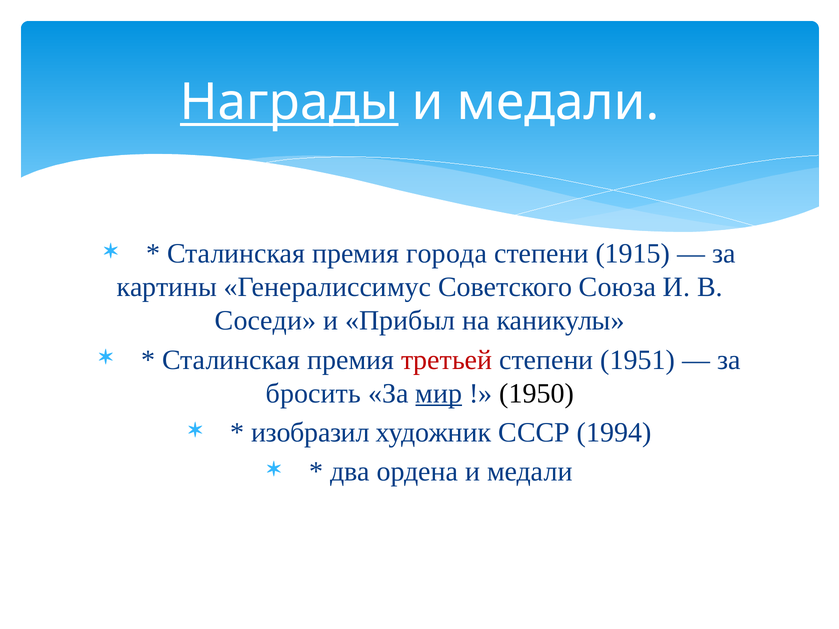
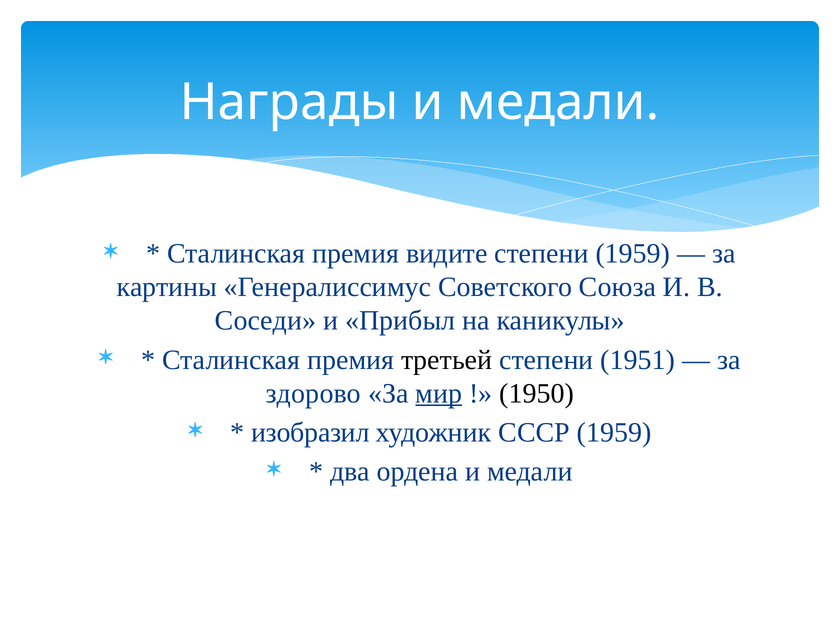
Награды underline: present -> none (289, 102)
города: города -> видите (447, 254)
степени 1915: 1915 -> 1959 (633, 254)
третьей colour: red -> black (447, 360)
бросить: бросить -> здорово (313, 394)
СССР 1994: 1994 -> 1959 (614, 433)
